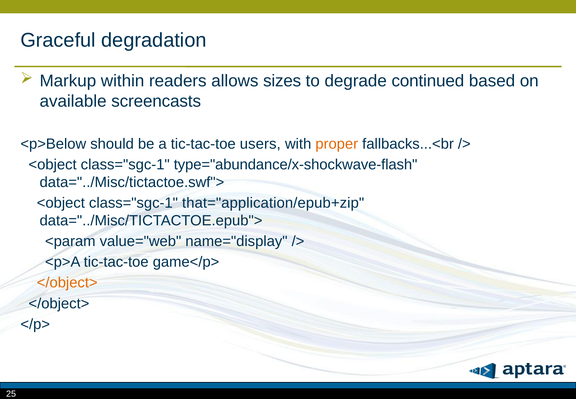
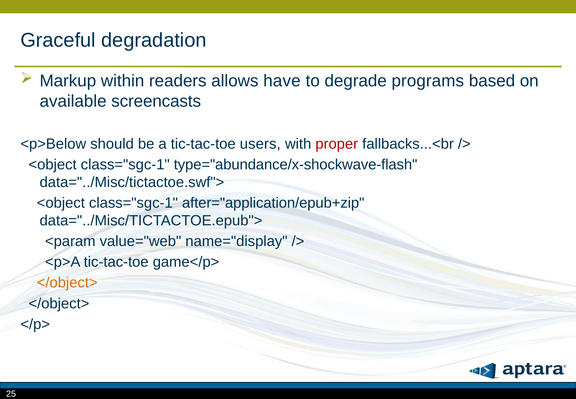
sizes: sizes -> have (282, 81)
continued: continued -> programs (428, 81)
proper colour: orange -> red (337, 144)
that="application/epub+zip: that="application/epub+zip -> after="application/epub+zip (273, 203)
